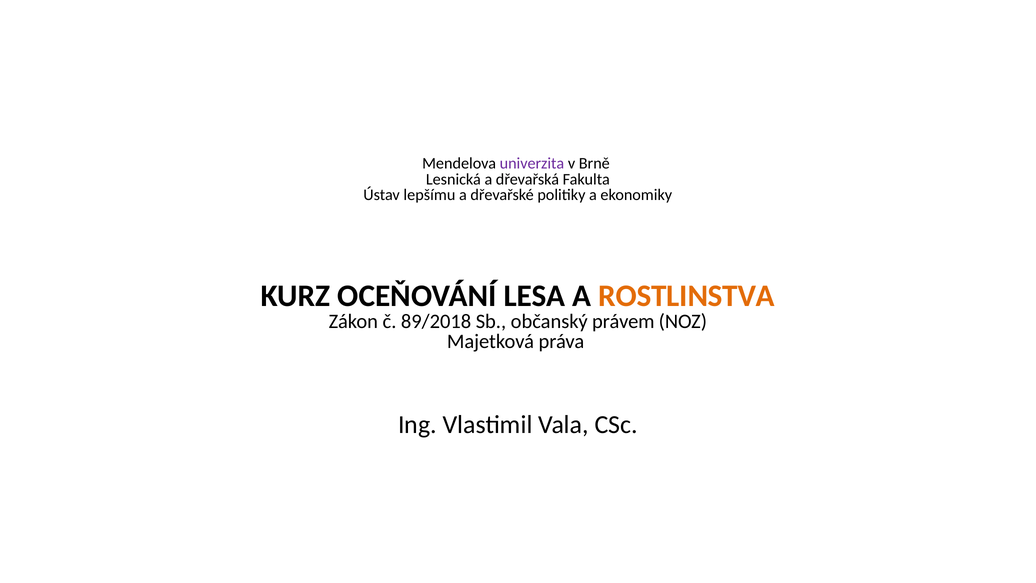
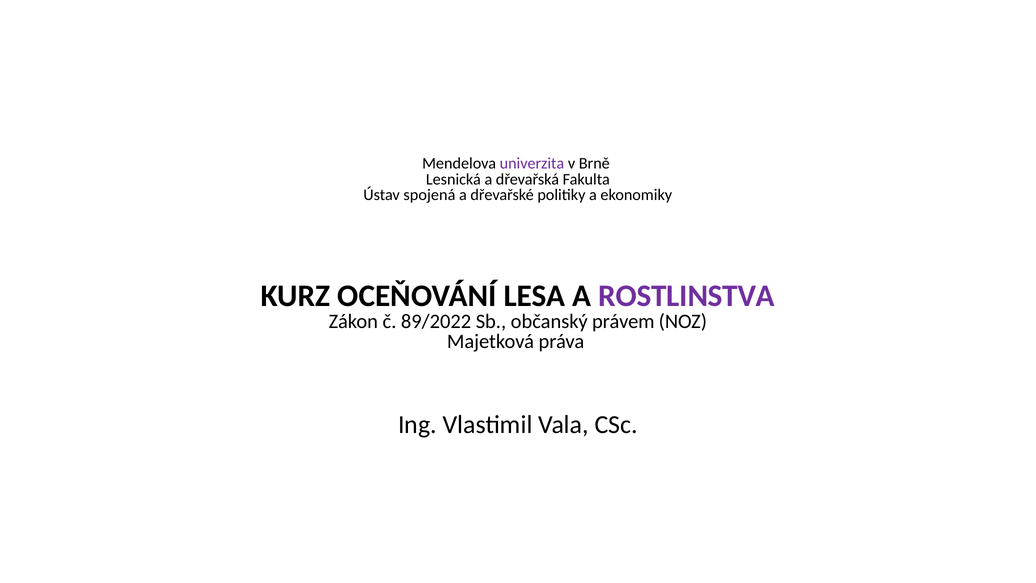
lepšímu: lepšímu -> spojená (429, 195)
ROSTLINSTVA colour: orange -> purple (687, 296)
89/2018: 89/2018 -> 89/2022 (436, 322)
